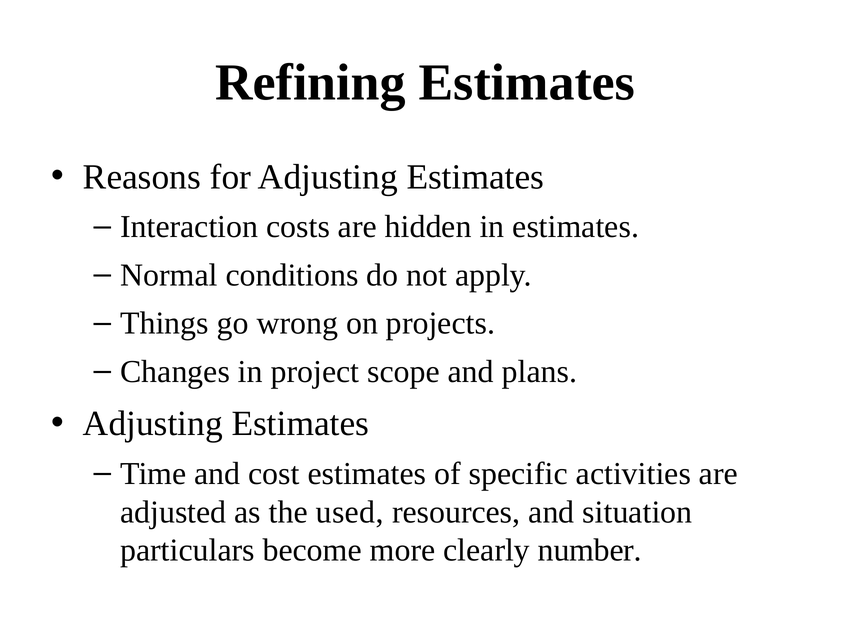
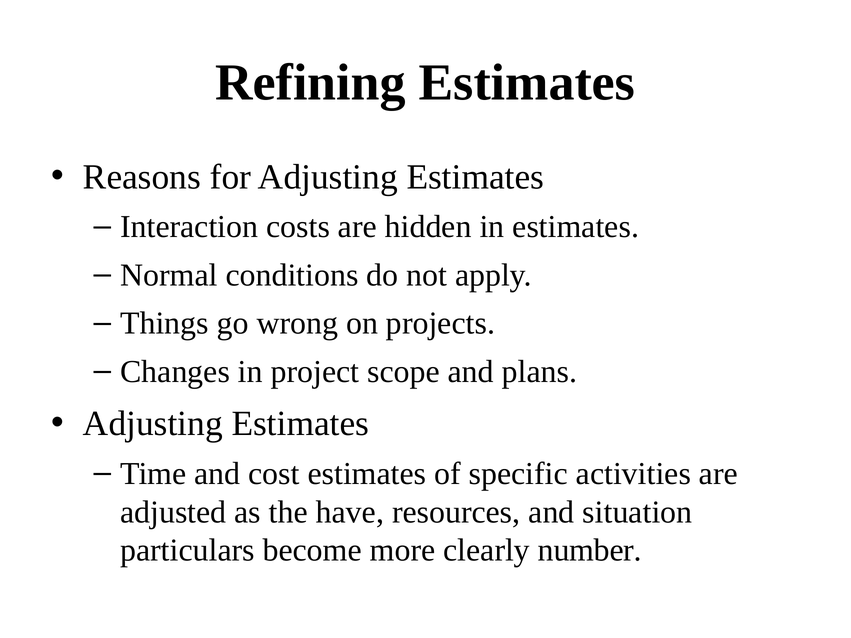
used: used -> have (350, 512)
